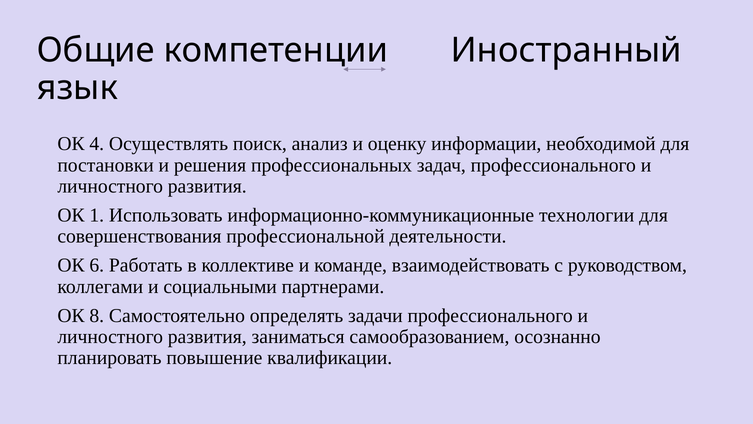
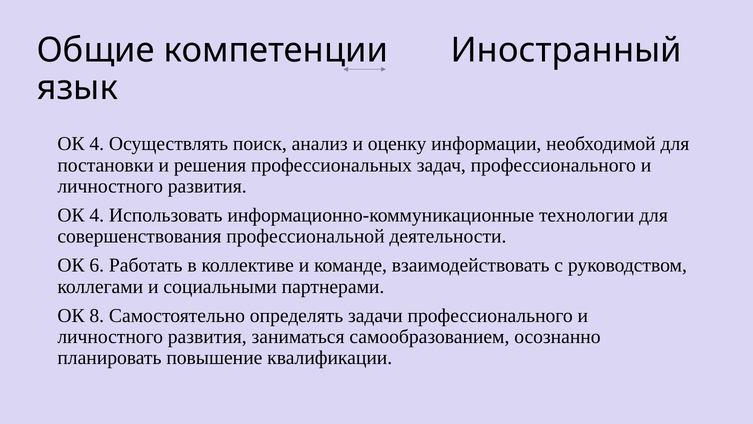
1: 1 -> 4 (97, 215)
